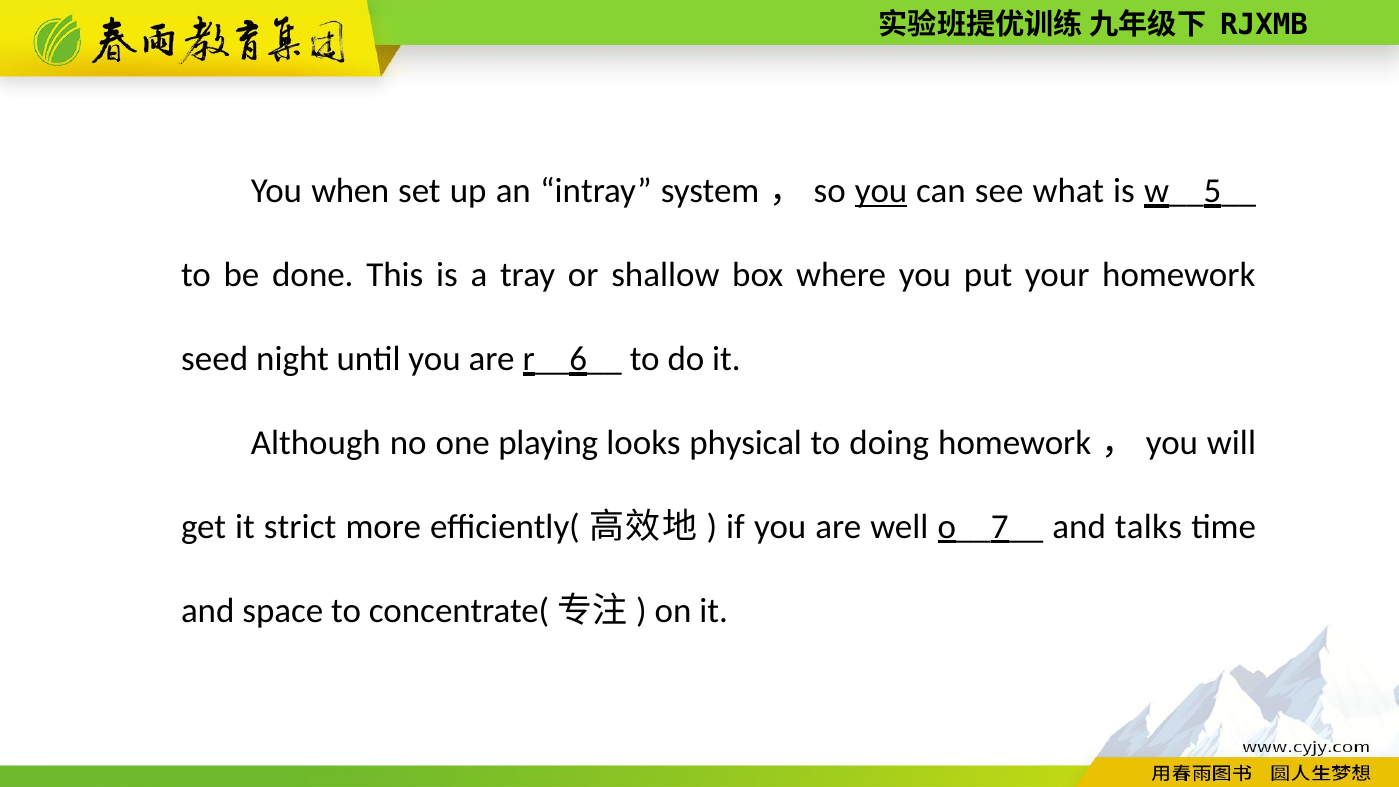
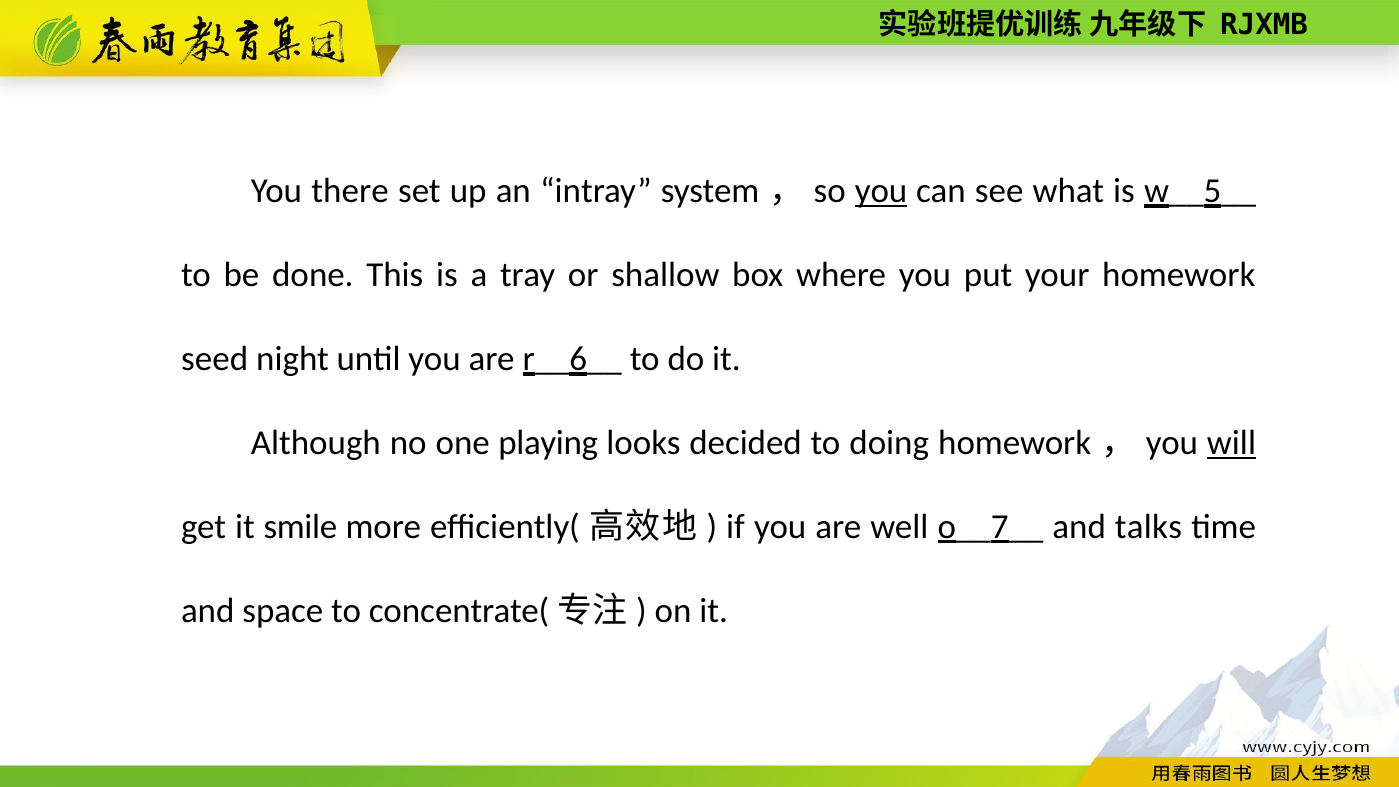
when: when -> there (350, 191)
physical: physical -> decided (746, 443)
will underline: none -> present (1232, 443)
strict: strict -> smile (300, 527)
